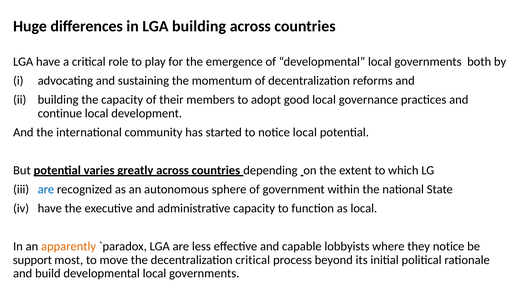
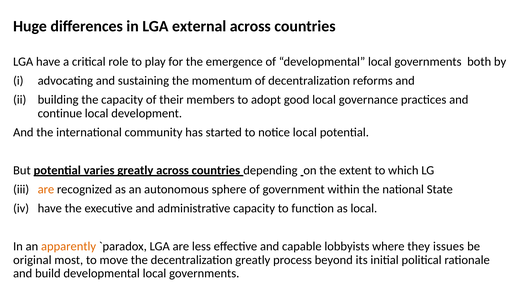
LGA building: building -> external (199, 26)
are colour: blue -> orange (46, 189)
they notice: notice -> issues (449, 246)
support: support -> original (32, 260)
decentralization critical: critical -> greatly (253, 260)
